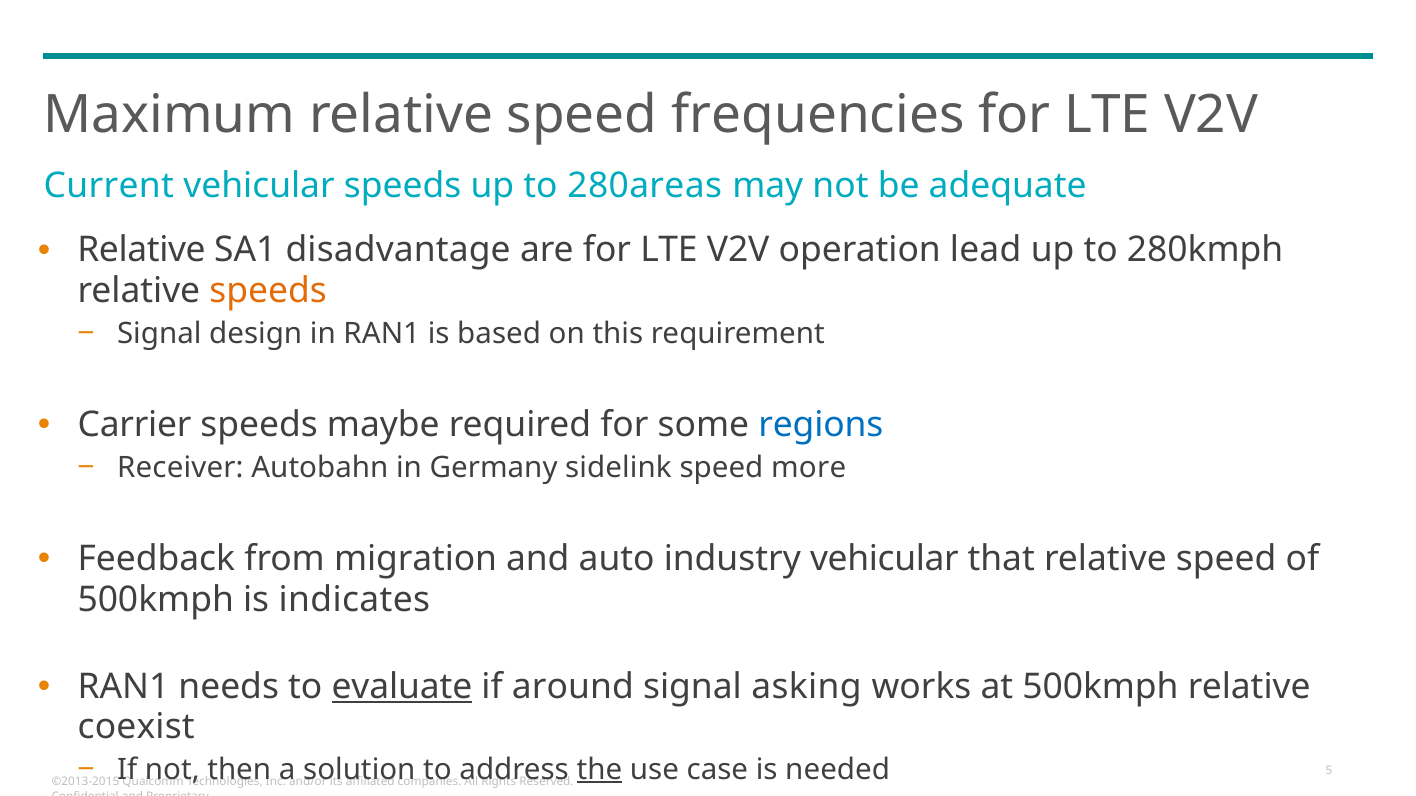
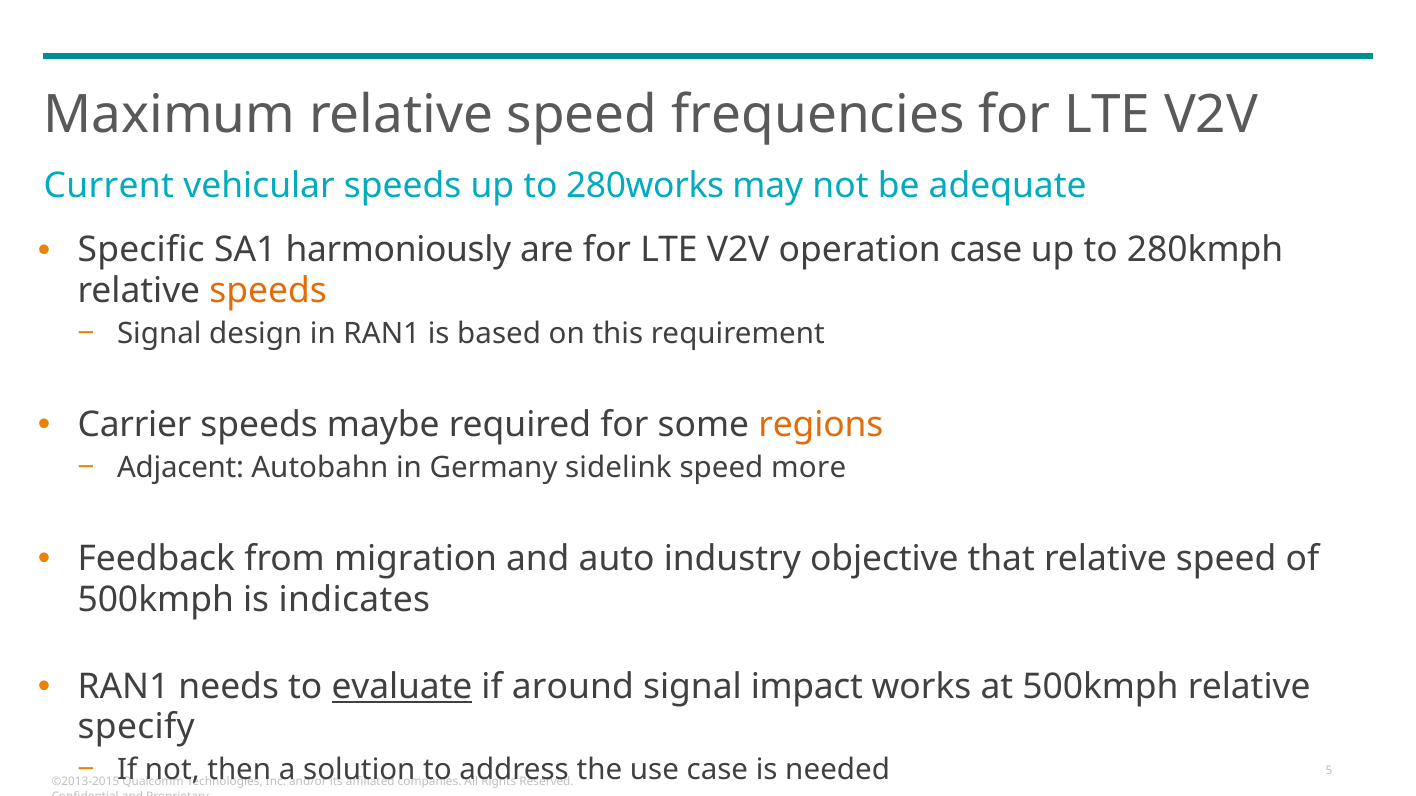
280areas: 280areas -> 280works (645, 186)
Relative: Relative -> Specific (141, 250)
disadvantage: disadvantage -> harmoniously (398, 250)
operation lead: lead -> case (986, 250)
regions colour: blue -> orange (821, 425)
Receiver: Receiver -> Adjacent (181, 468)
industry vehicular: vehicular -> objective (884, 560)
asking: asking -> impact (807, 687)
coexist: coexist -> specify (136, 727)
the underline: present -> none (599, 770)
